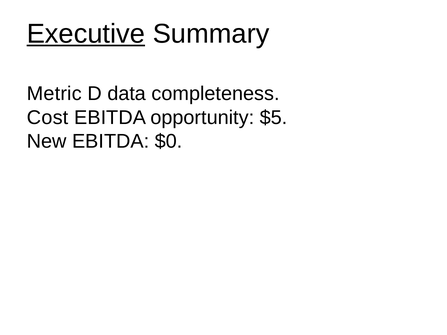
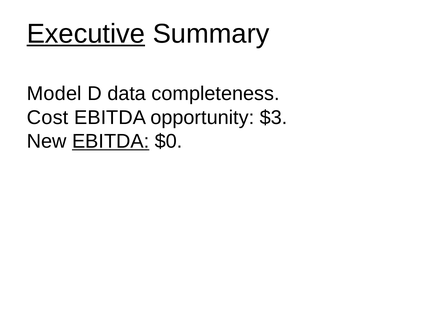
Metric: Metric -> Model (54, 94)
$5: $5 -> $3 (274, 118)
EBITDA underline: none -> present (111, 141)
